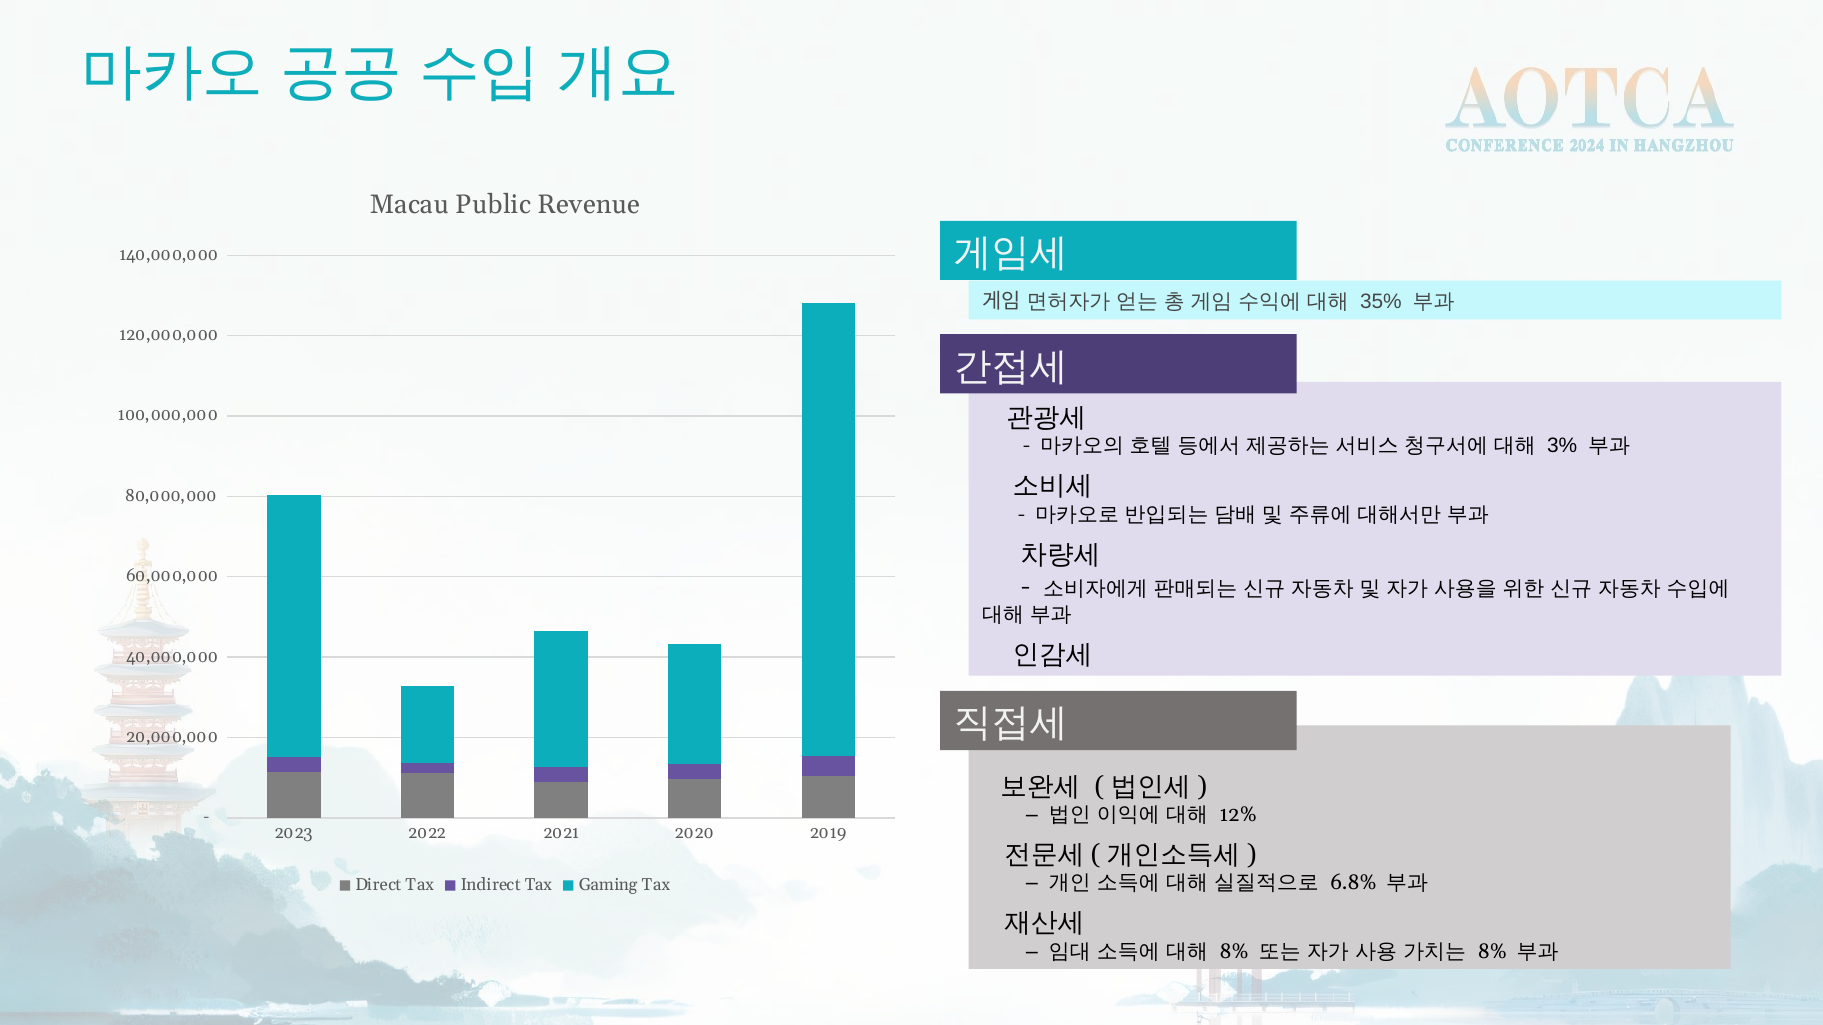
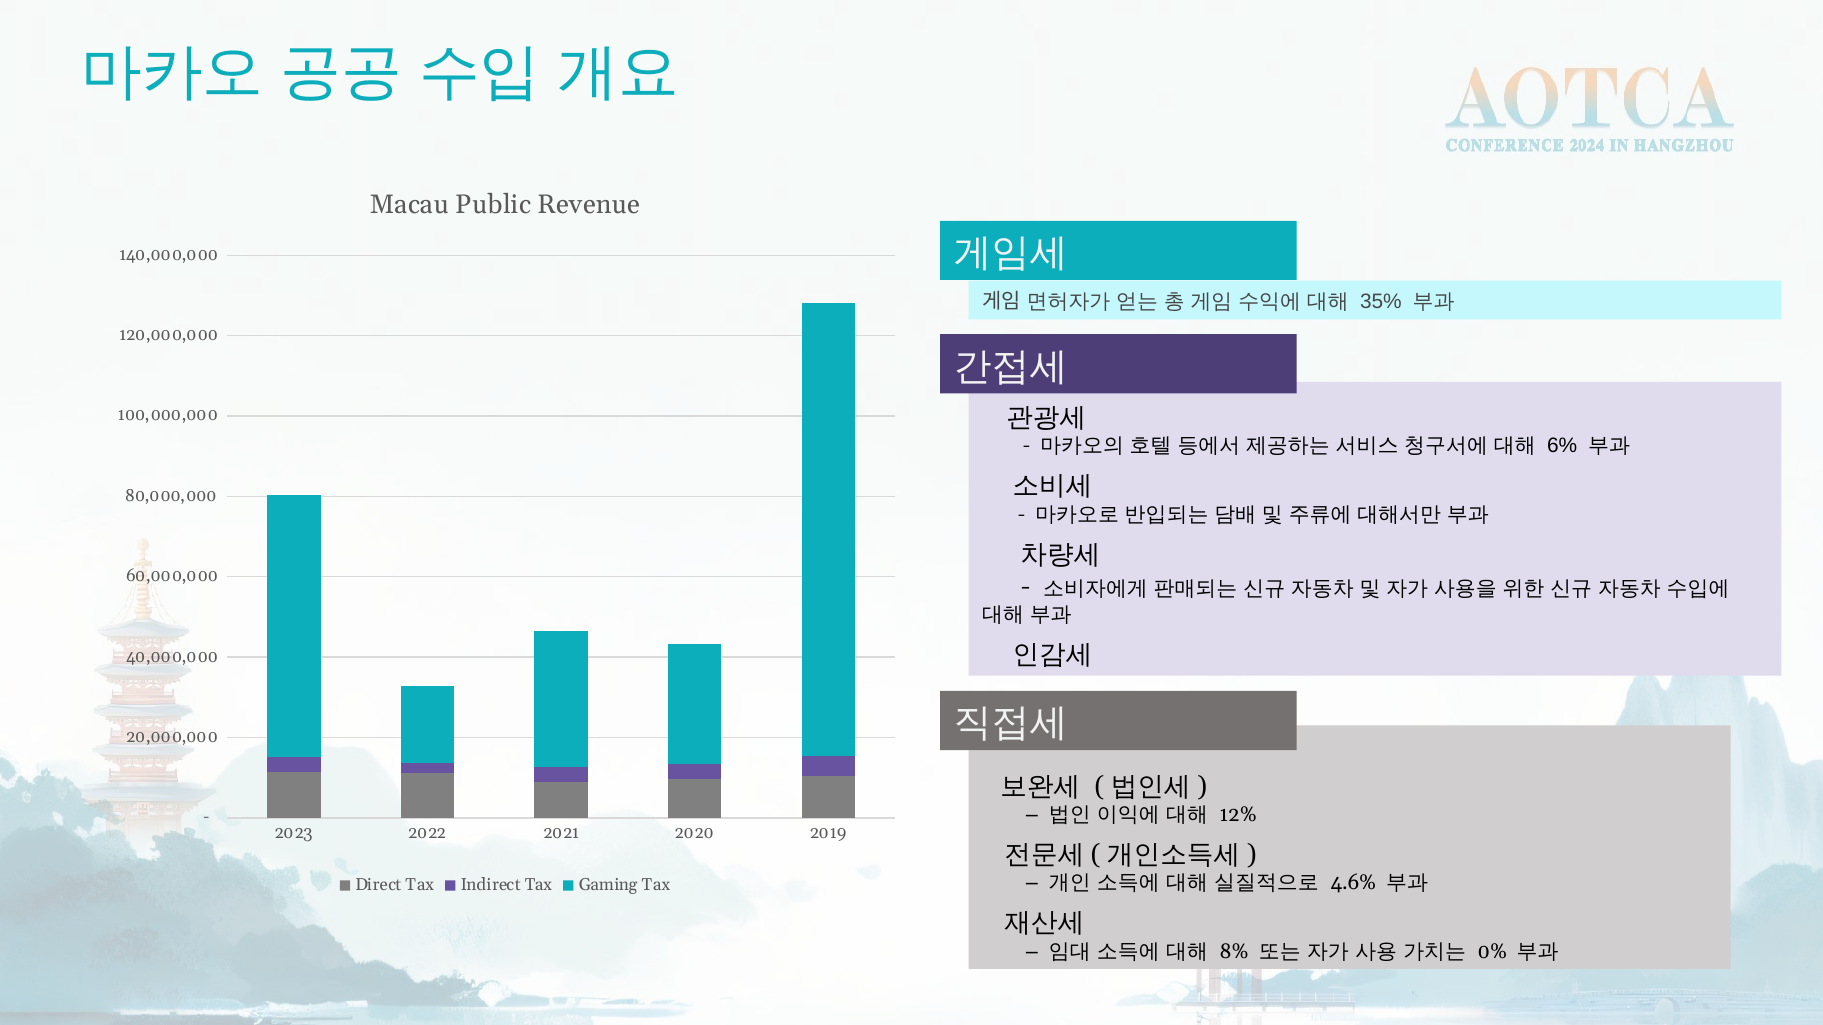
3%: 3% -> 6% (1562, 446)
6.8%: 6.8% -> 4.6% (1353, 883)
8%: 8% -> 0% (1492, 952)
